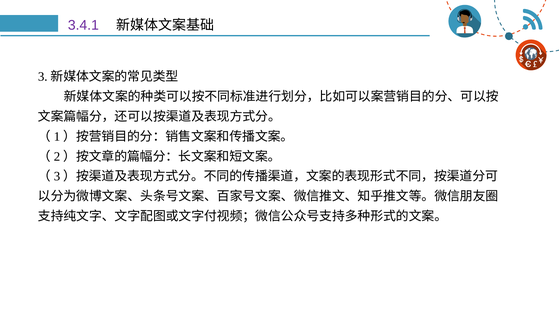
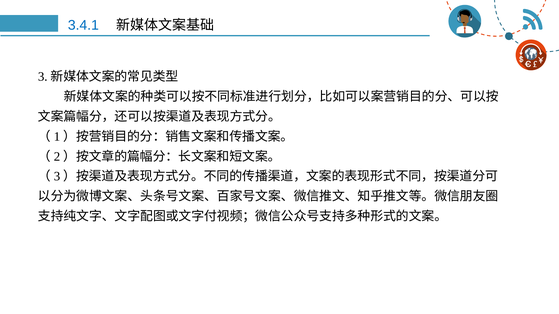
3.4.1 colour: purple -> blue (83, 25)
